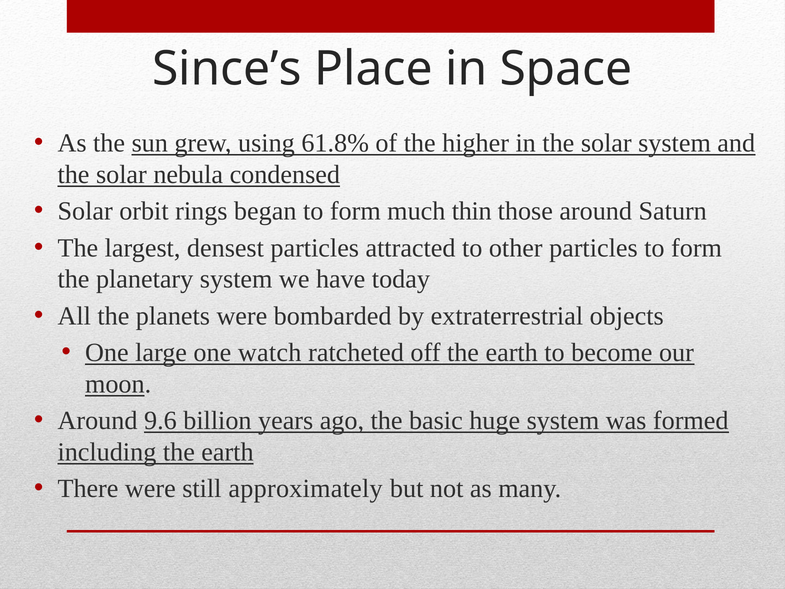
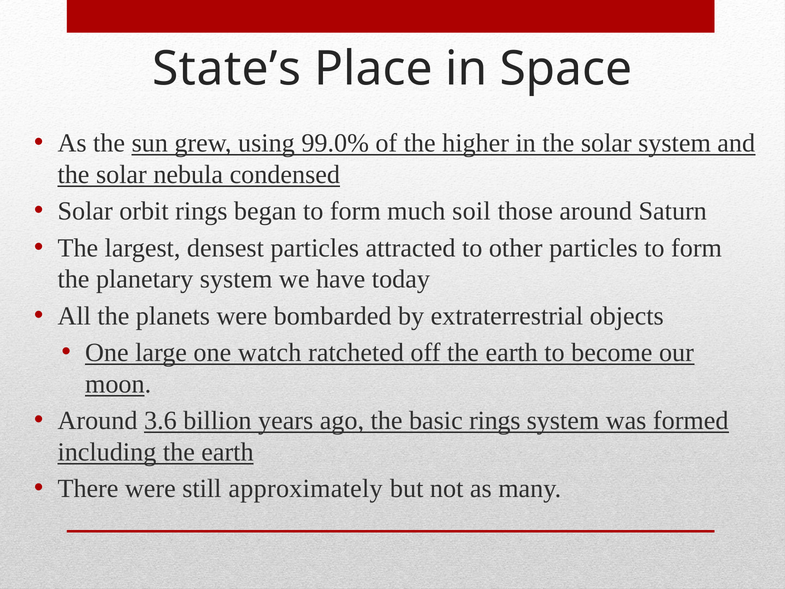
Since’s: Since’s -> State’s (227, 69)
61.8%: 61.8% -> 99.0% (335, 143)
thin: thin -> soil (471, 211)
9.6: 9.6 -> 3.6 (160, 420)
basic huge: huge -> rings (495, 420)
